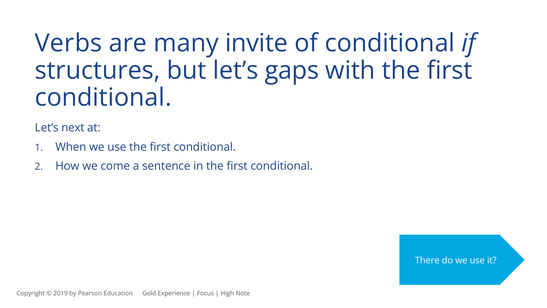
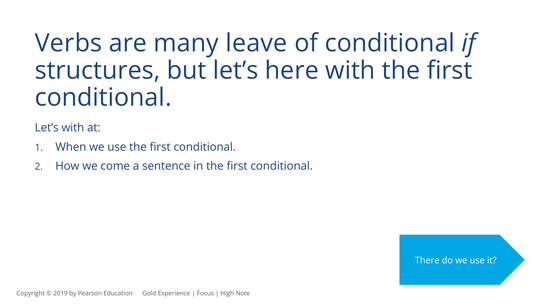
invite: invite -> leave (256, 43)
gaps: gaps -> here (292, 70)
Let’s next: next -> with (73, 128)
